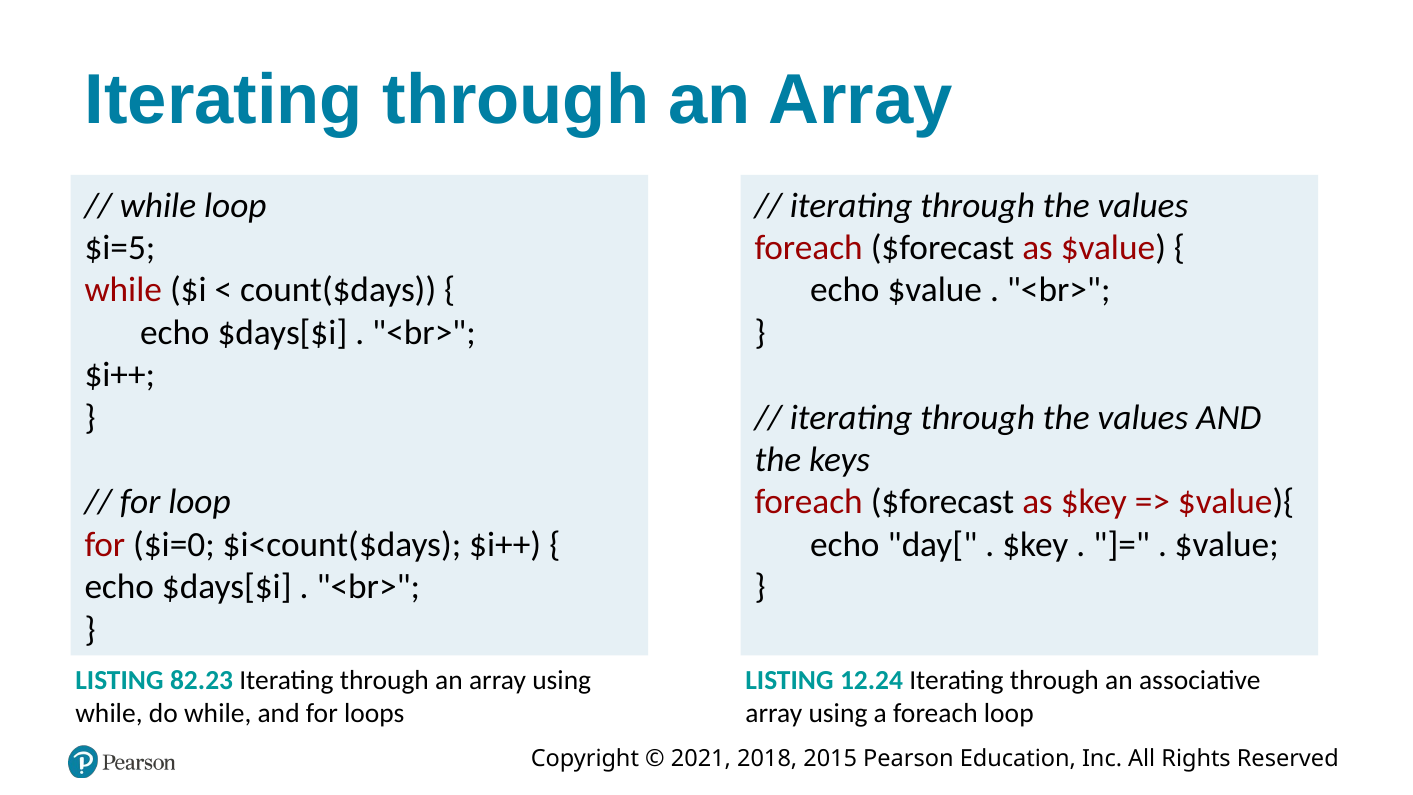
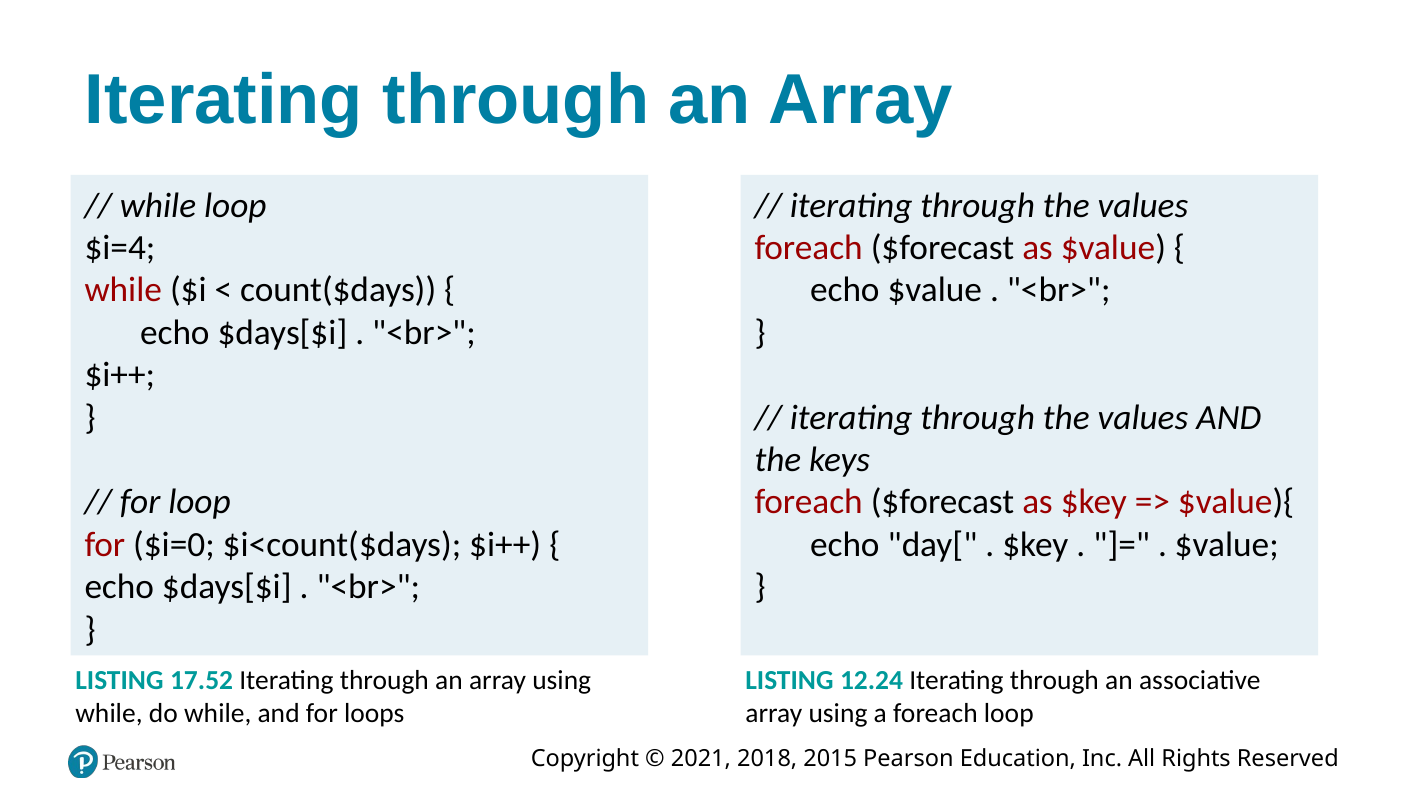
$i=5: $i=5 -> $i=4 (120, 248)
82.23: 82.23 -> 17.52 (202, 681)
